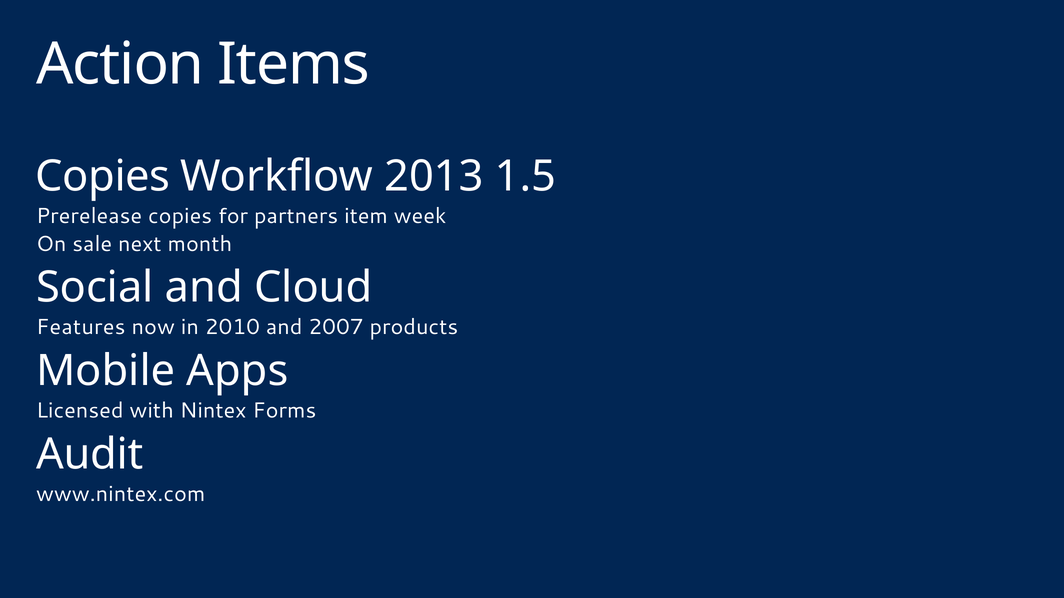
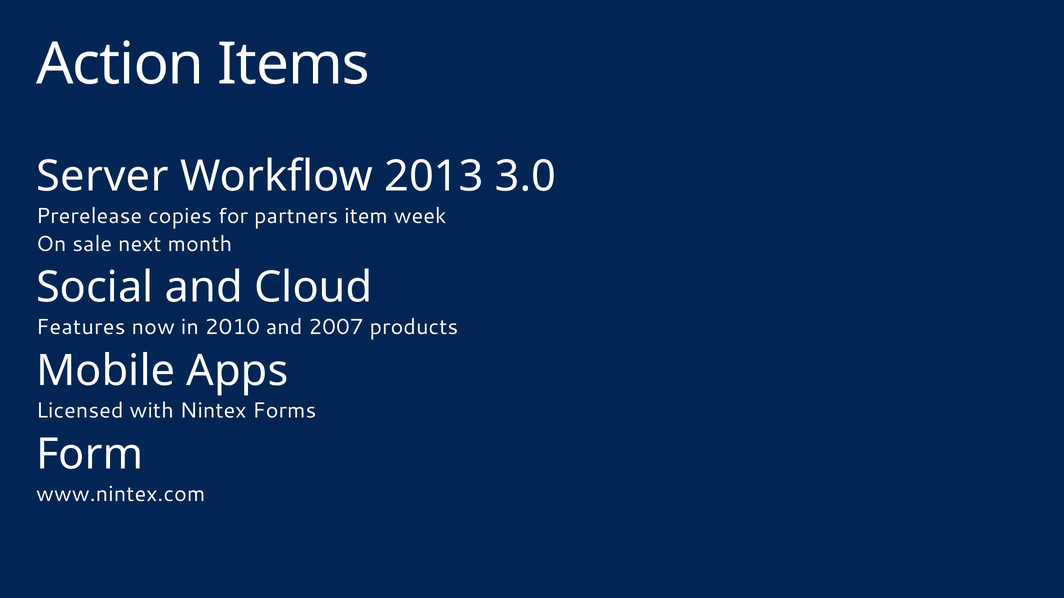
Copies: Copies -> Server (102, 177)
1.5: 1.5 -> 3.0 (525, 177)
Audit: Audit -> Form (90, 455)
